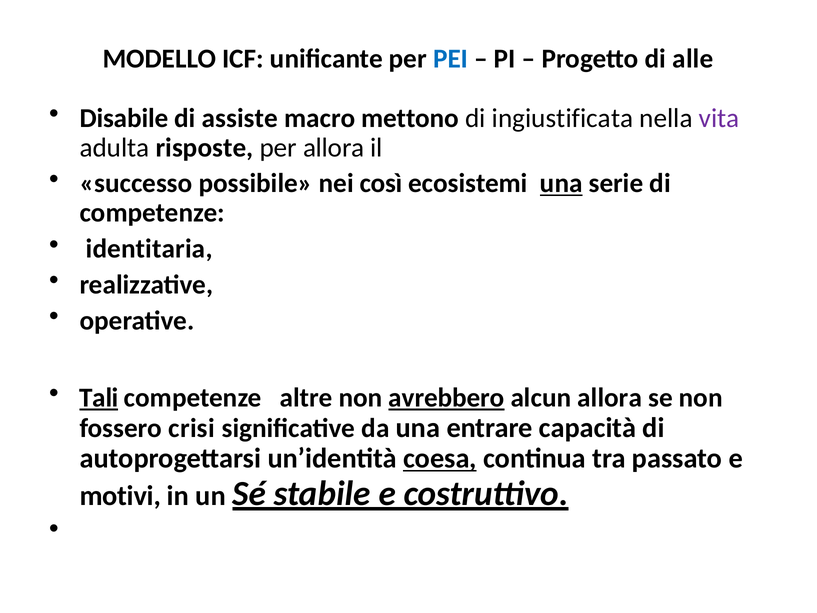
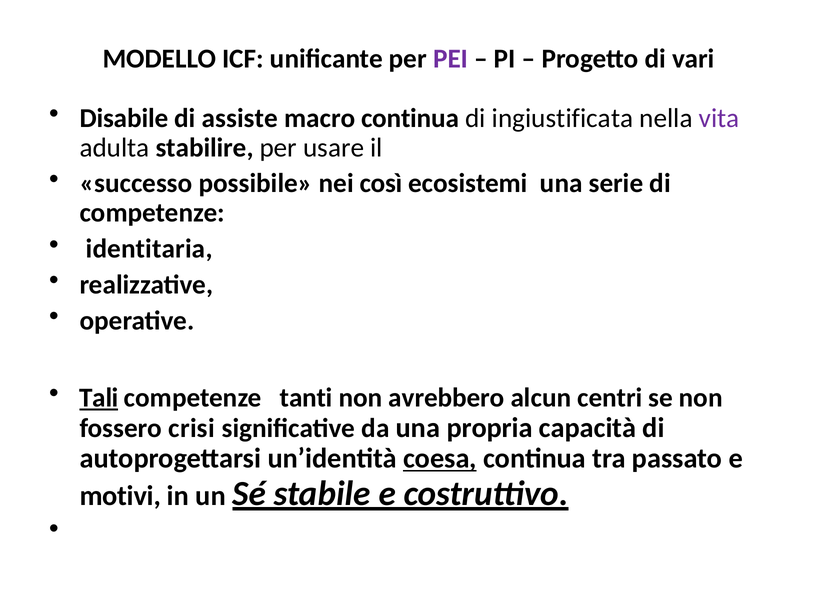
PEI colour: blue -> purple (451, 59)
alle: alle -> vari (693, 59)
macro mettono: mettono -> continua (410, 118)
risposte: risposte -> stabilire (205, 147)
per allora: allora -> usare (334, 147)
una underline: present -> none (561, 183)
altre: altre -> tanti (306, 398)
avrebbero underline: present -> none (447, 398)
alcun allora: allora -> centri (610, 398)
entrare: entrare -> propria (490, 428)
